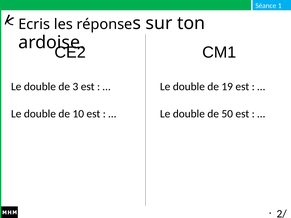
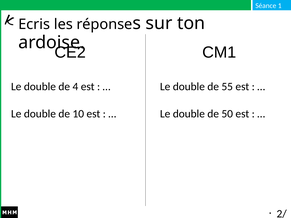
3: 3 -> 4 (75, 87)
19: 19 -> 55 (227, 87)
